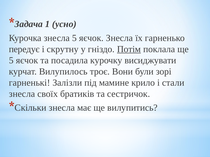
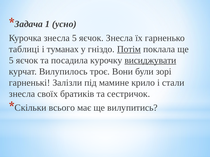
передує: передує -> таблиці (24, 49)
скрутну: скрутну -> туманах (63, 49)
висиджувати underline: none -> present (150, 60)
знесла: знесла -> всього (62, 108)
